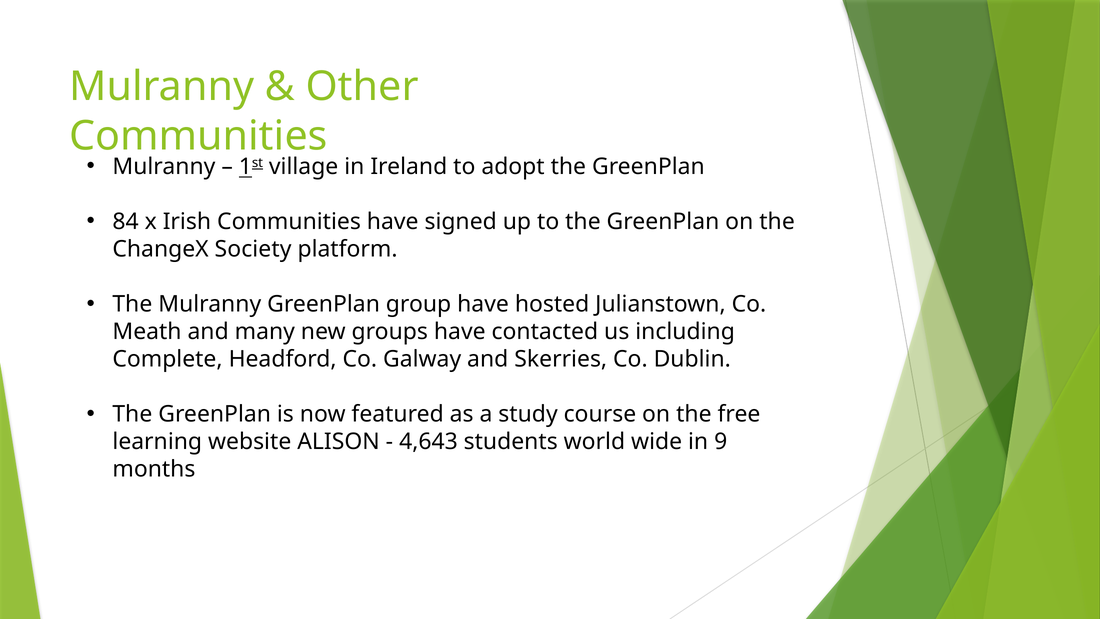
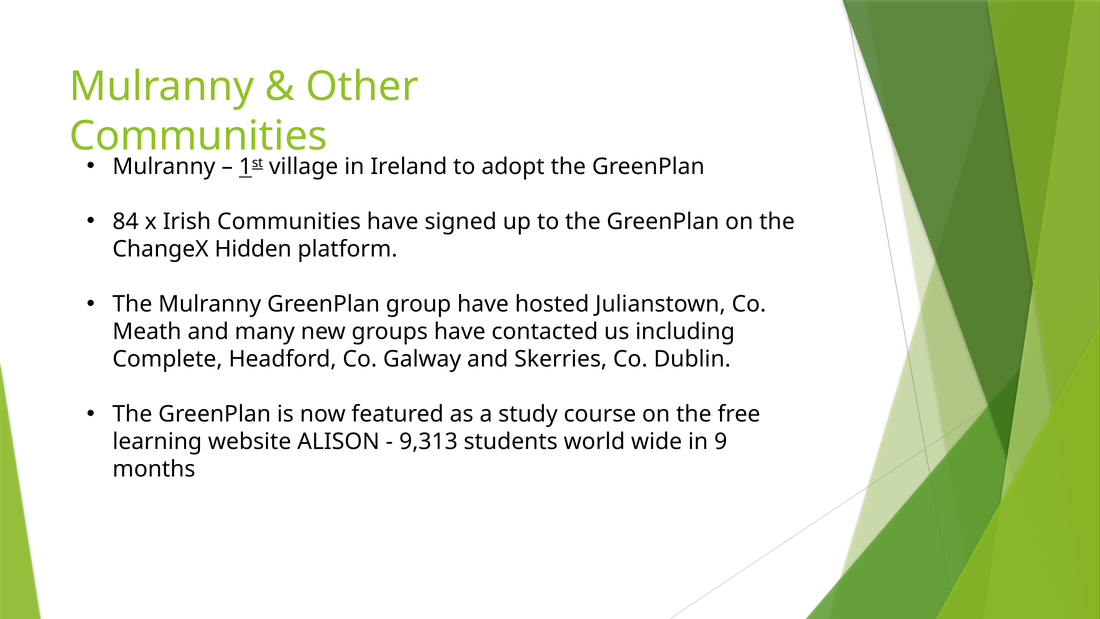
Society: Society -> Hidden (253, 249)
4,643: 4,643 -> 9,313 (428, 442)
